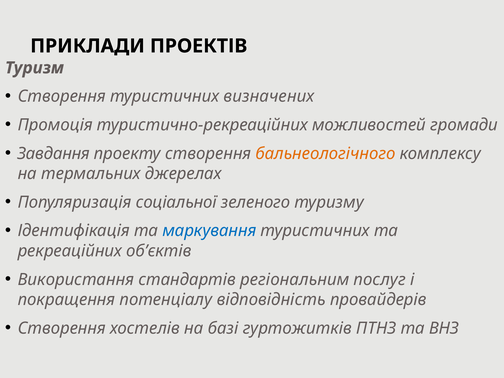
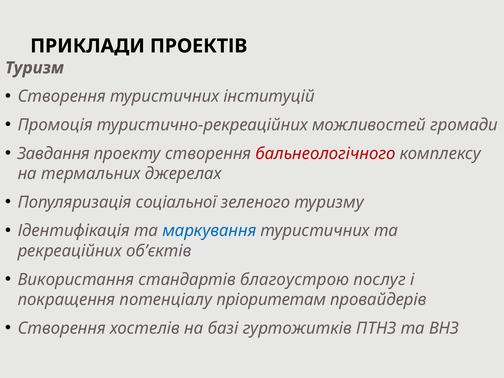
визначених: визначених -> інституцій (269, 96)
бальнеологічного colour: orange -> red (325, 154)
регіональним: регіональним -> благоустрою (295, 279)
відповідність: відповідність -> пріоритетам (271, 300)
